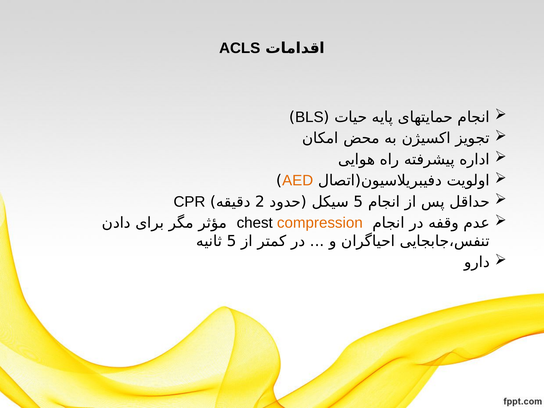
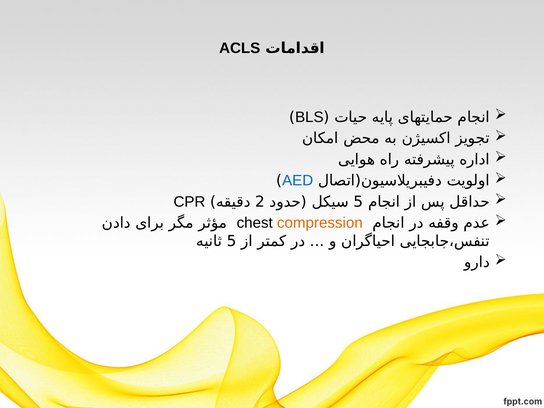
AED colour: orange -> blue (298, 181)
